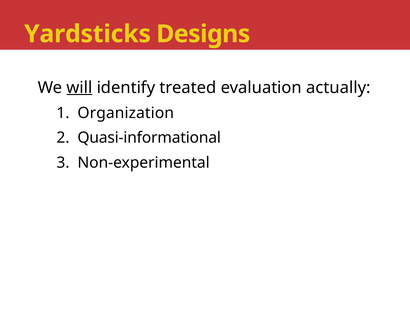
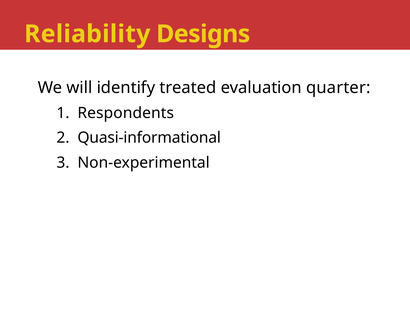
Yardsticks: Yardsticks -> Reliability (87, 34)
will underline: present -> none (79, 87)
actually: actually -> quarter (338, 87)
Organization: Organization -> Respondents (126, 113)
